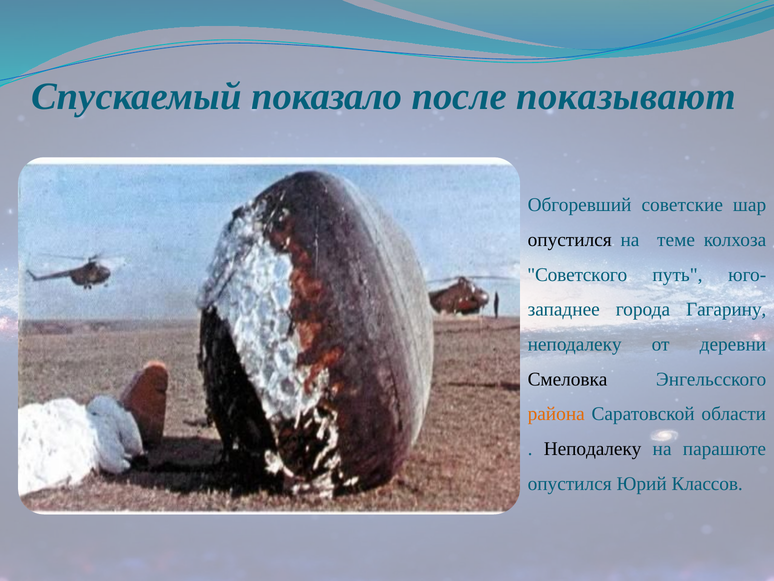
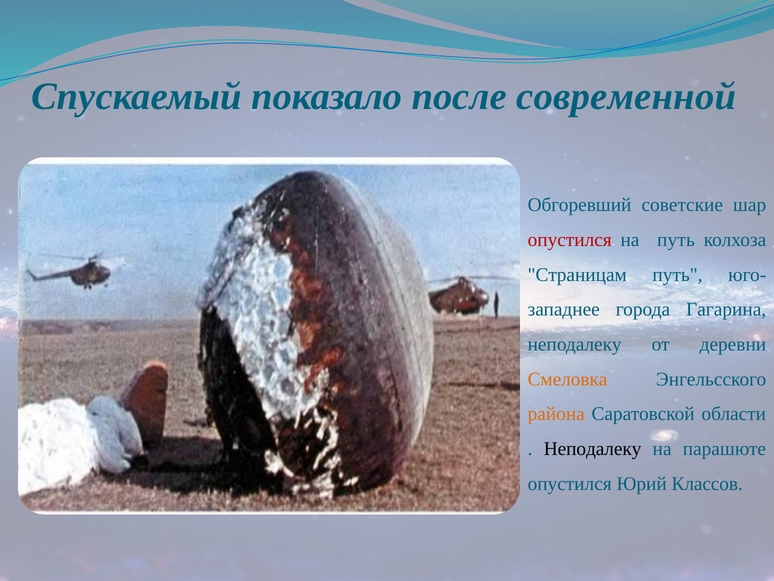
показывают: показывают -> современной (626, 96)
опустился colour: black -> red (570, 240)
на теме: теме -> путь (676, 240)
Советского: Советского -> Страницам (577, 274)
Гагарину: Гагарину -> Гагарина (726, 309)
Смеловка colour: black -> orange (568, 379)
